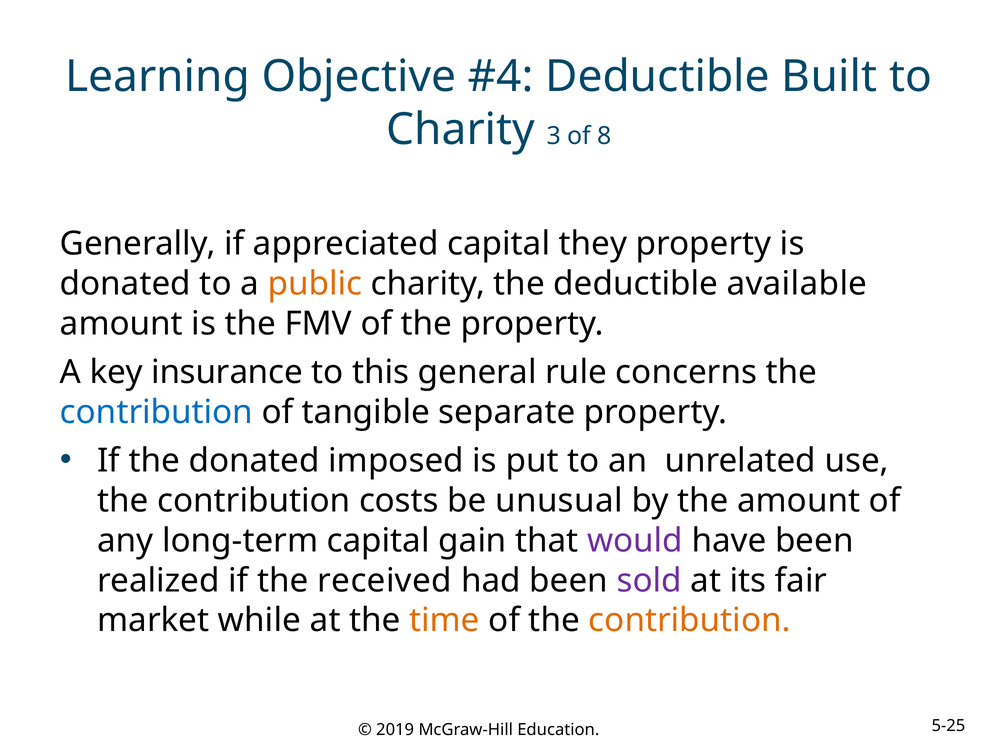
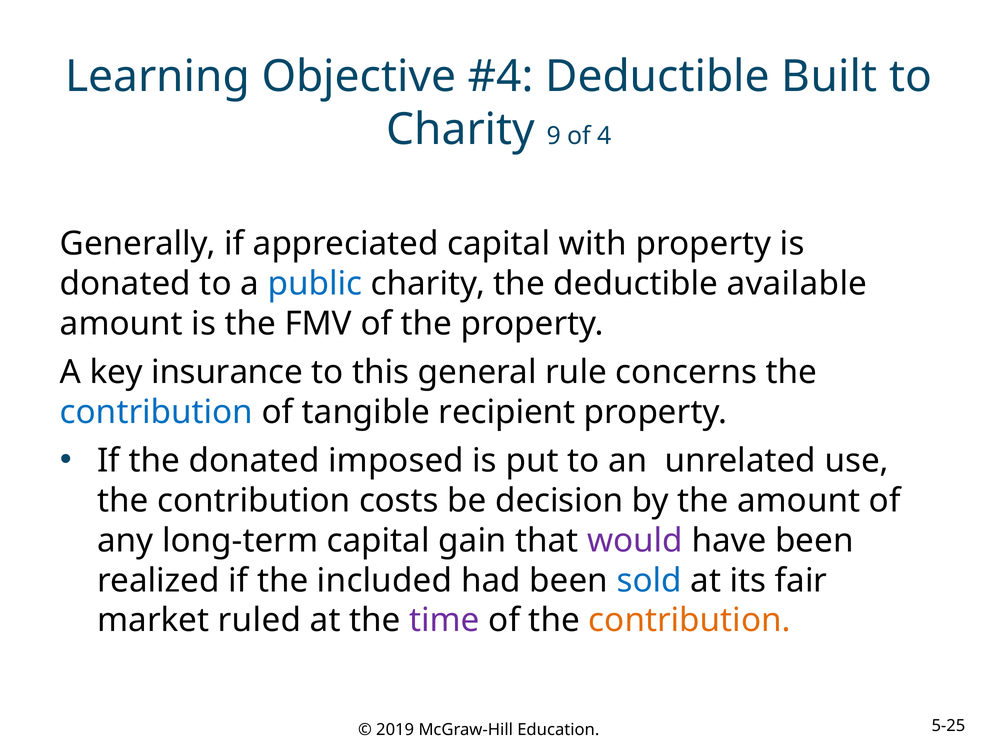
3: 3 -> 9 (554, 136)
8: 8 -> 4 (605, 136)
they: they -> with (593, 244)
public colour: orange -> blue (315, 283)
separate: separate -> recipient (507, 412)
unusual: unusual -> decision (559, 500)
received: received -> included (385, 580)
sold colour: purple -> blue (649, 580)
while: while -> ruled (259, 620)
time colour: orange -> purple (444, 620)
